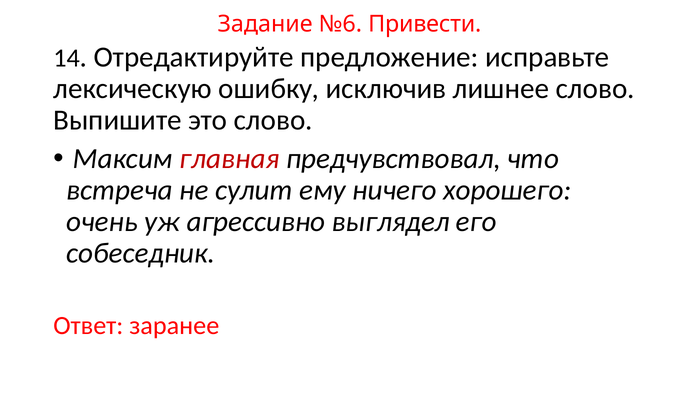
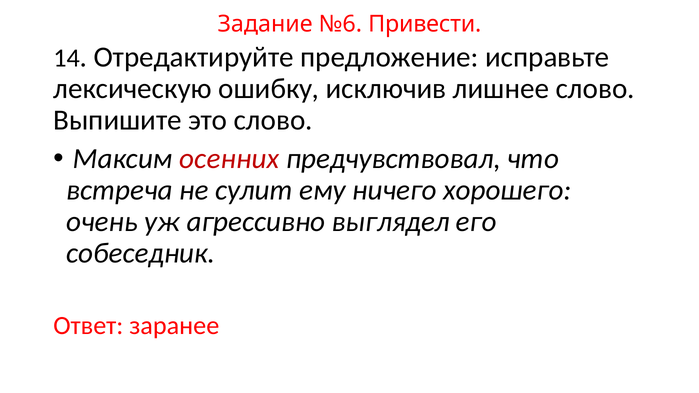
главная: главная -> осенних (229, 159)
